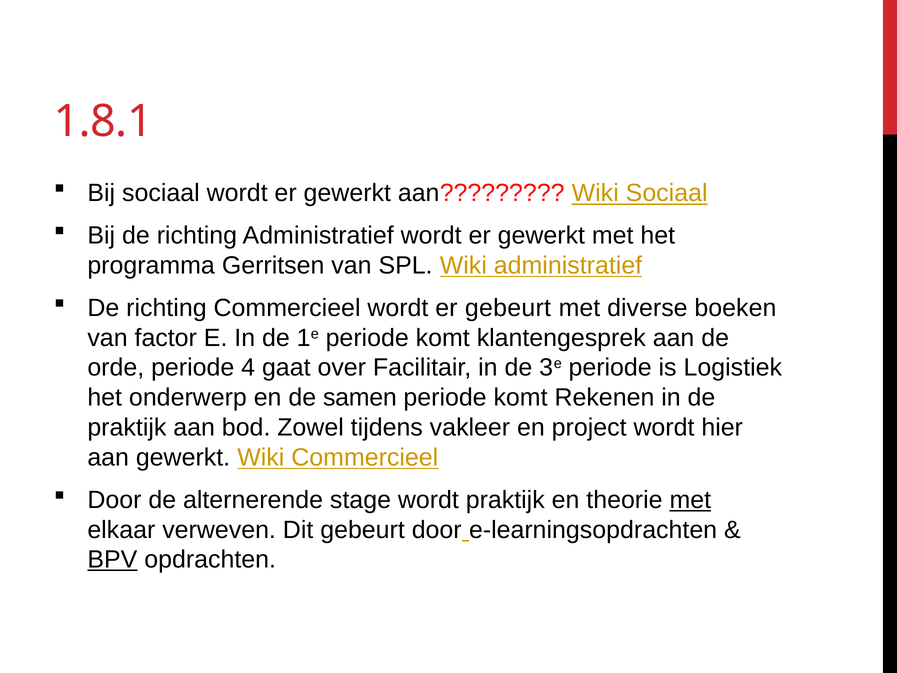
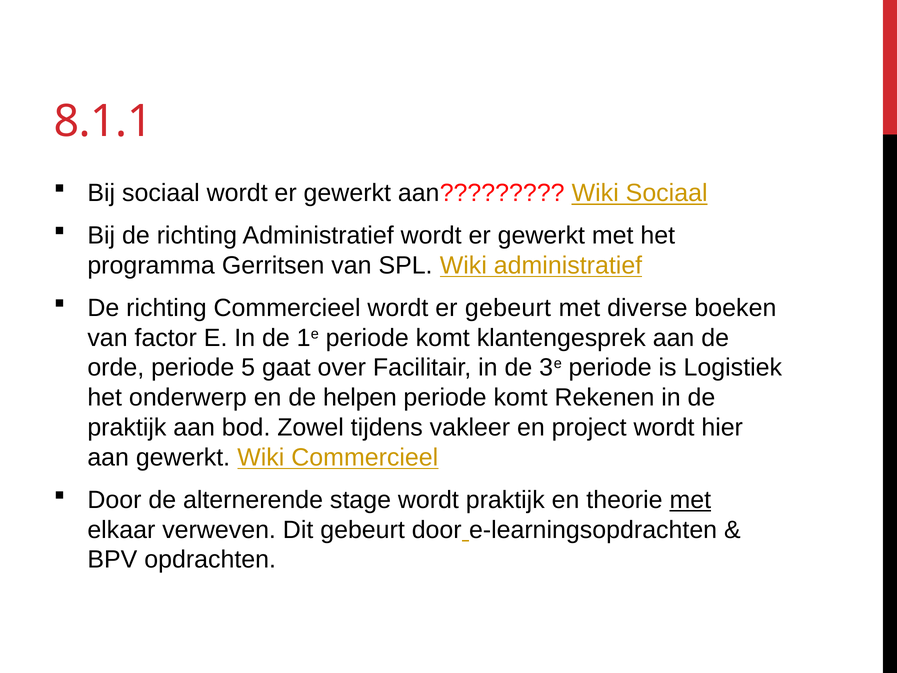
1.8.1: 1.8.1 -> 8.1.1 (103, 121)
4: 4 -> 5 (248, 368)
samen: samen -> helpen (360, 398)
BPV underline: present -> none (112, 560)
